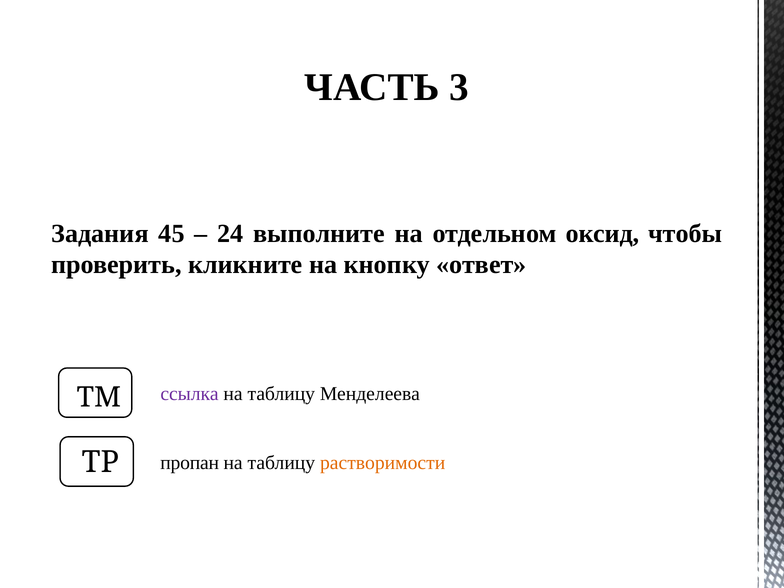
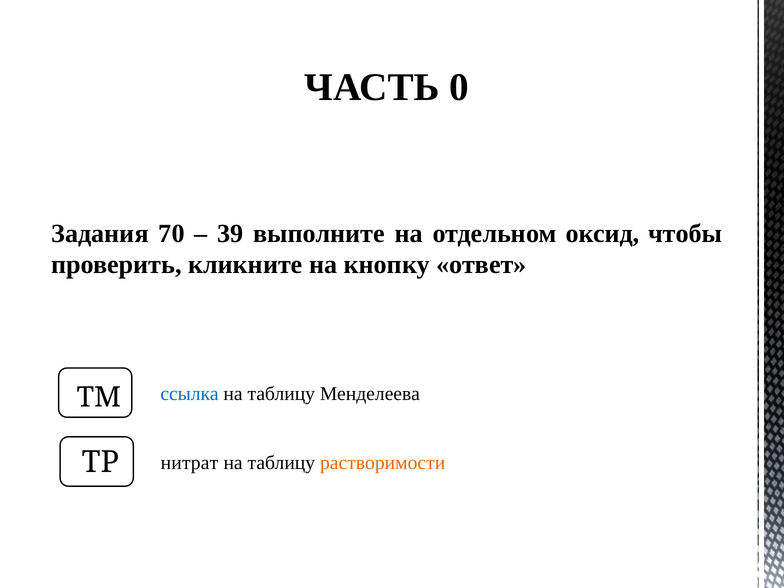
3: 3 -> 0 (459, 87)
45: 45 -> 70 (172, 233)
24: 24 -> 39 (230, 233)
ссылка colour: purple -> blue (190, 394)
пропан: пропан -> нитрат (189, 463)
